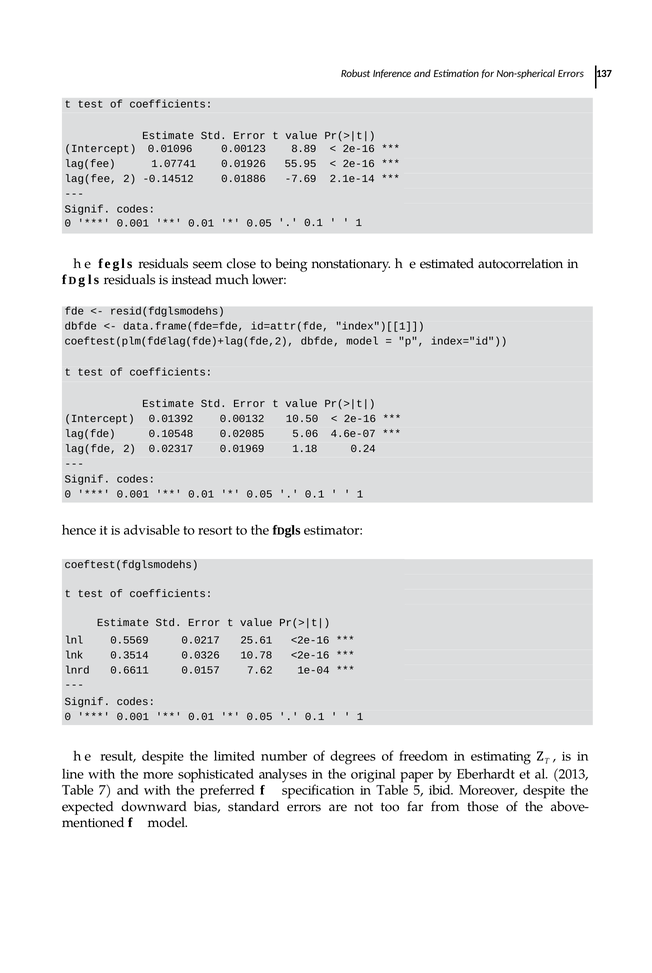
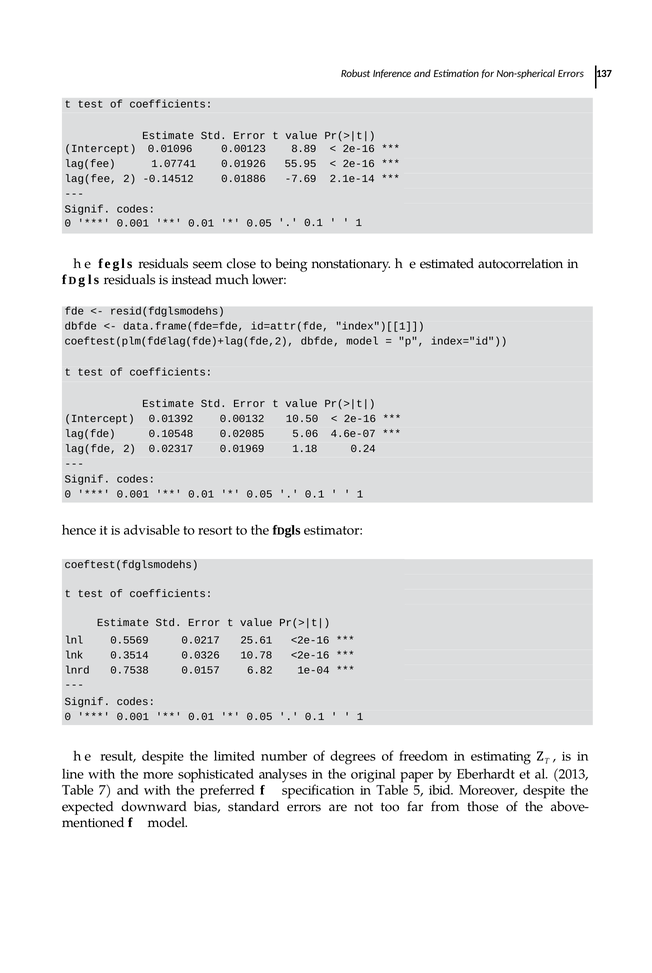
0.6611: 0.6611 -> 0.7538 (130, 671)
7.62: 7.62 -> 6.82 (260, 671)
